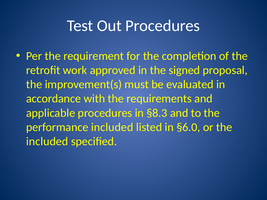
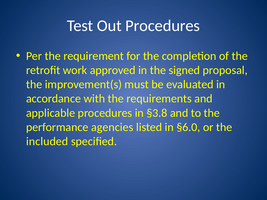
§8.3: §8.3 -> §3.8 (157, 113)
performance included: included -> agencies (112, 127)
